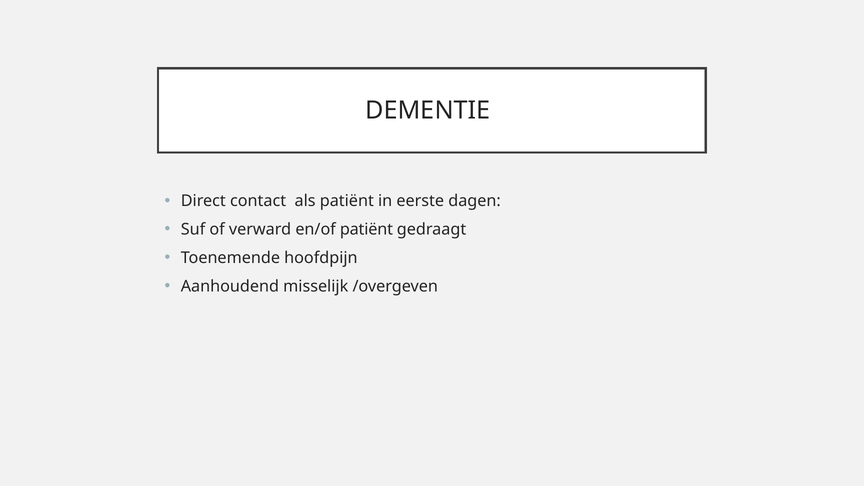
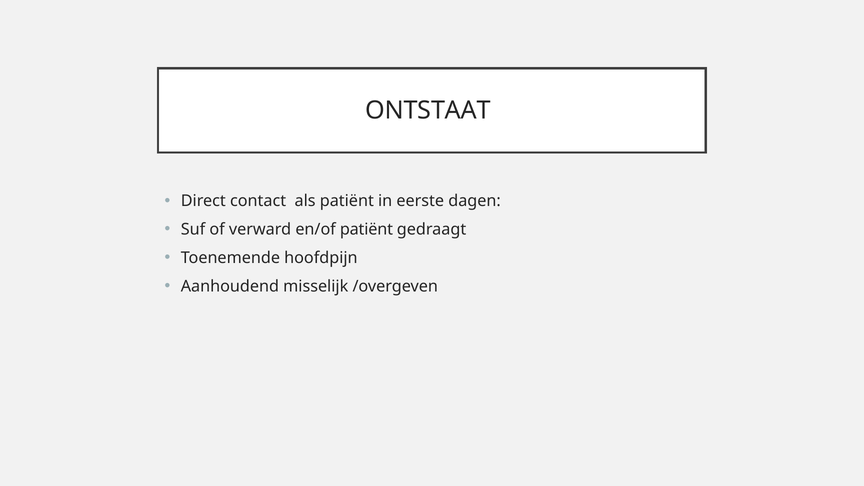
DEMENTIE: DEMENTIE -> ONTSTAAT (428, 110)
